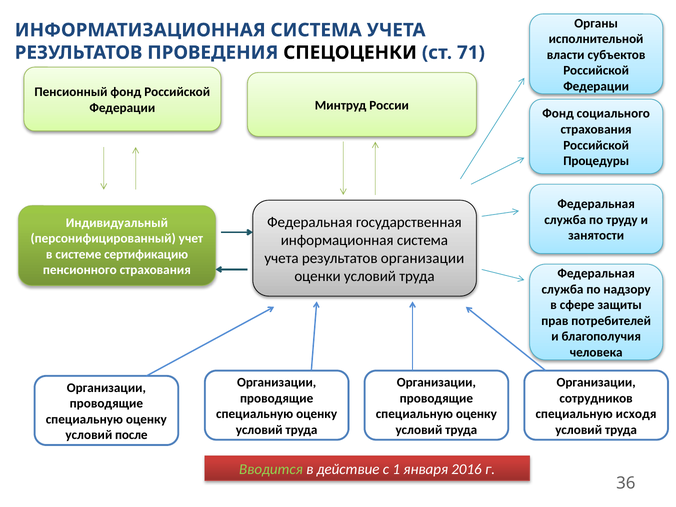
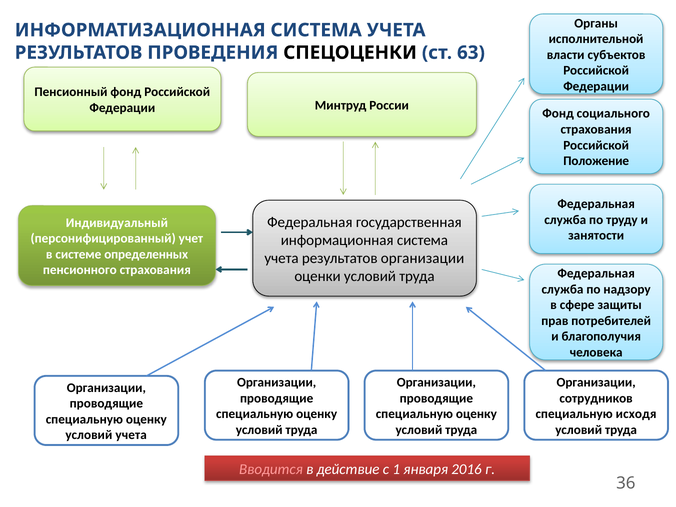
71: 71 -> 63 (471, 53)
Процедуры: Процедуры -> Положение (596, 161)
сертификацию: сертификацию -> определенных (146, 254)
условий после: после -> учета (131, 435)
Вводится colour: light green -> pink (271, 469)
